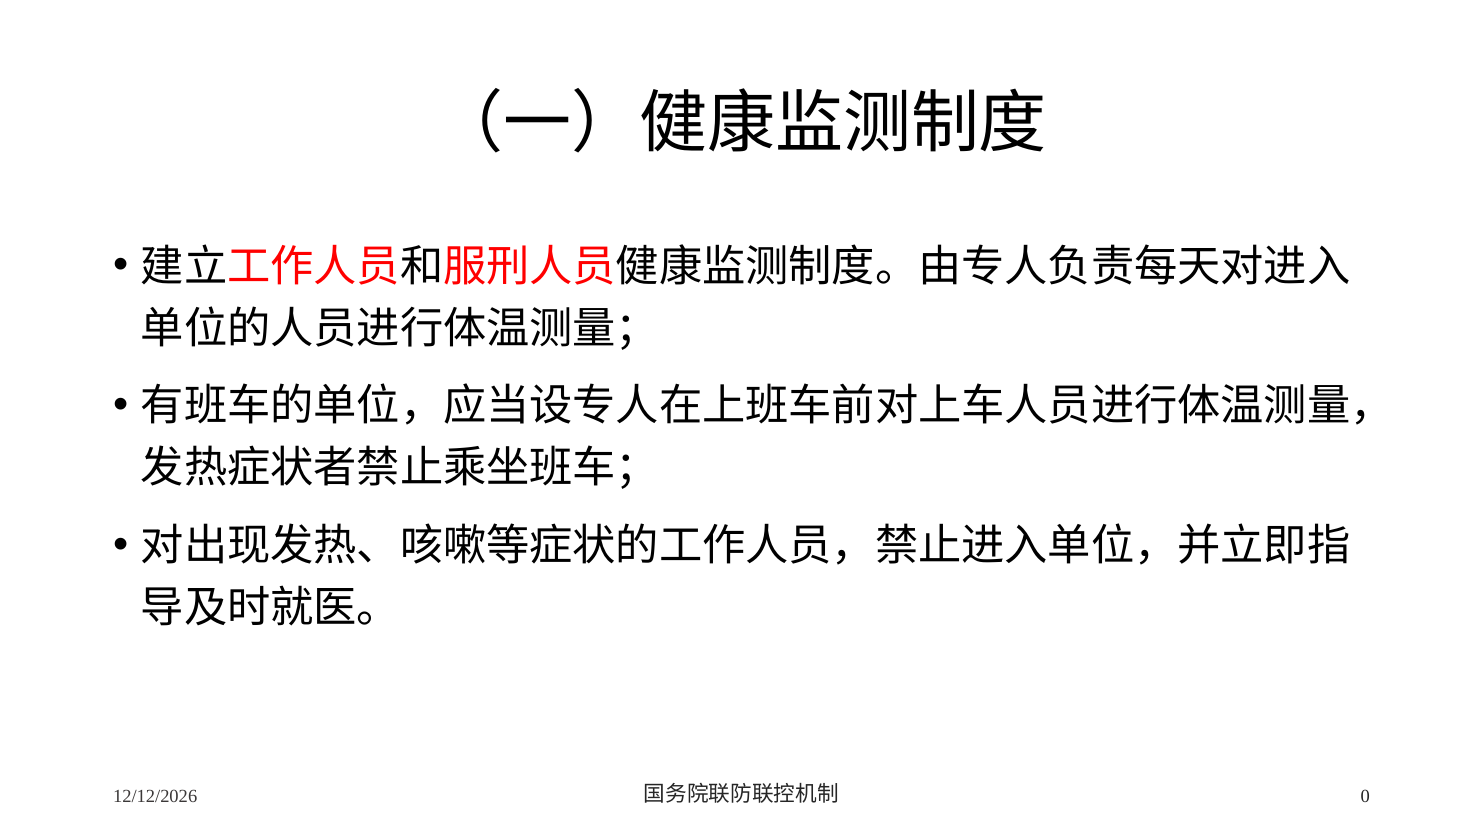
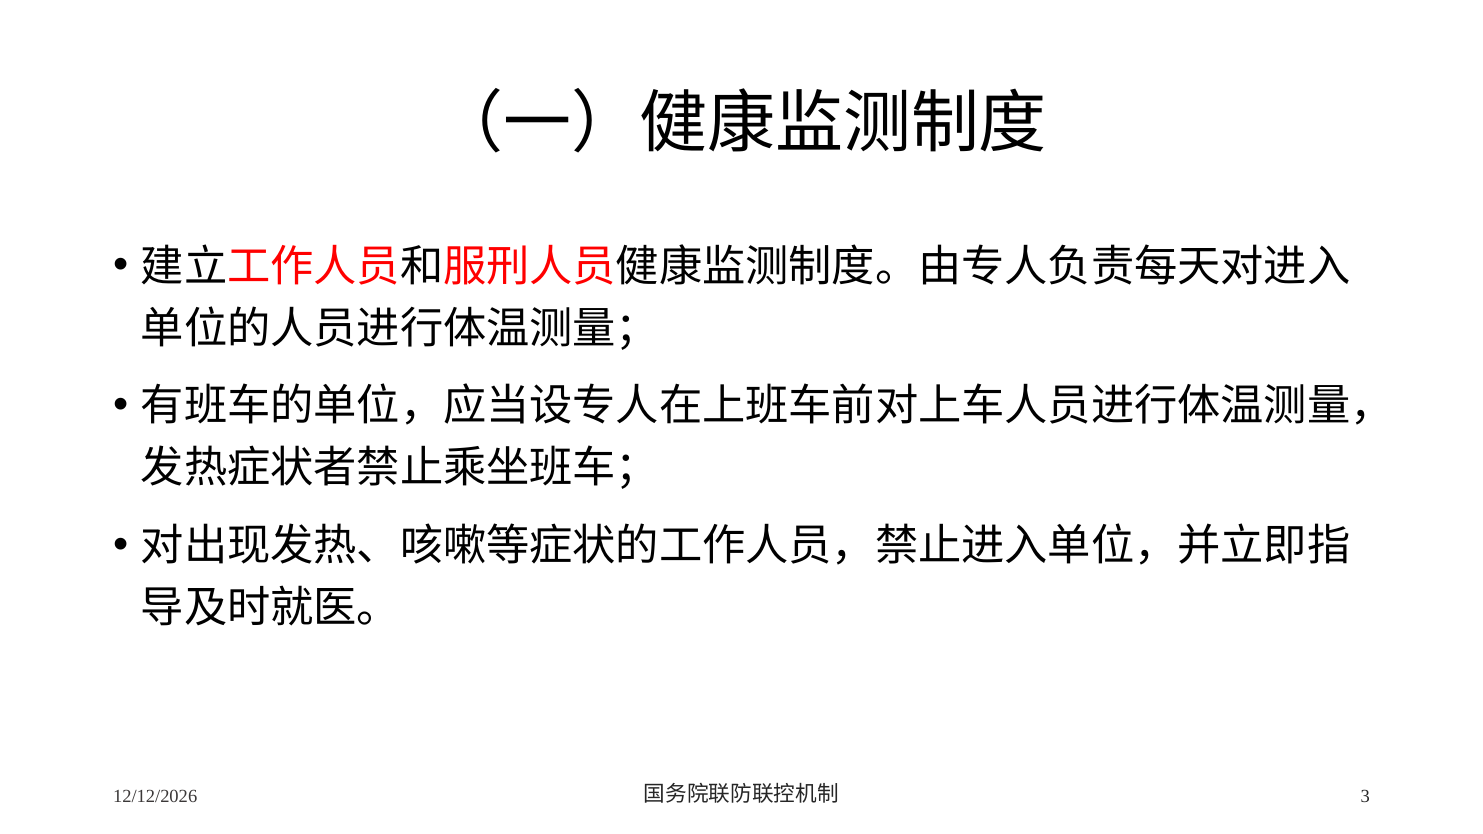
0: 0 -> 3 (1365, 797)
